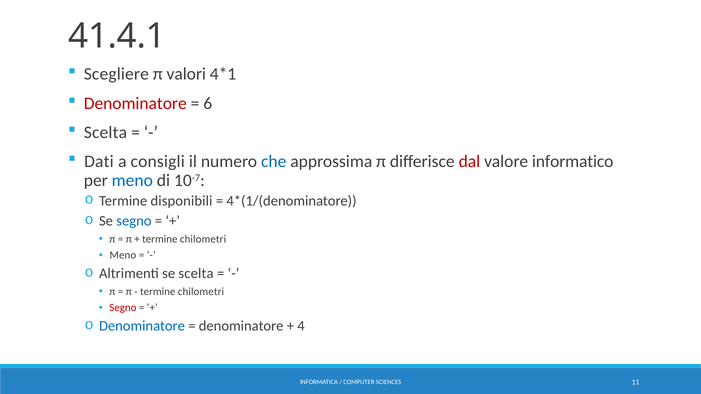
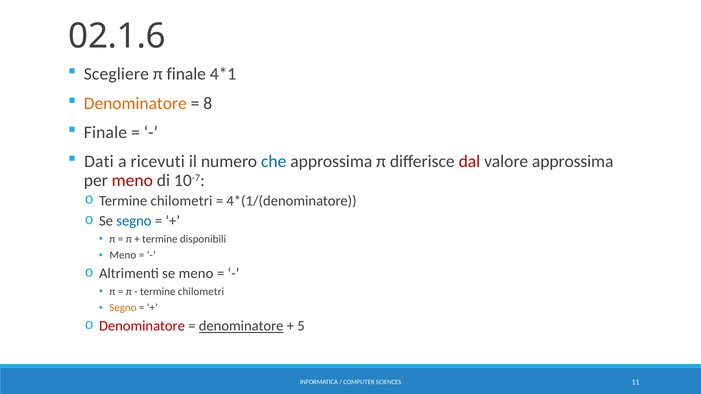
41.4.1: 41.4.1 -> 02.1.6 (117, 36)
π valori: valori -> finale (186, 74)
Denominatore colour: red -> orange (135, 103)
6: 6 -> 8 (208, 103)
Scelta: Scelta -> Finale (105, 133)
consigli: consigli -> ricevuti (158, 162)
valore informatico: informatico -> approssima (573, 162)
meno colour: blue -> red (132, 181)
disponibili: disponibili -> chilometri (181, 201)
chilometri: chilometri -> disponibili (203, 239)
se scelta: scelta -> meno (196, 274)
Segno colour: red -> orange (123, 308)
Denominatore colour: blue -> red (142, 326)
denominatore underline: none -> present (241, 326)
4: 4 -> 5 (301, 326)
